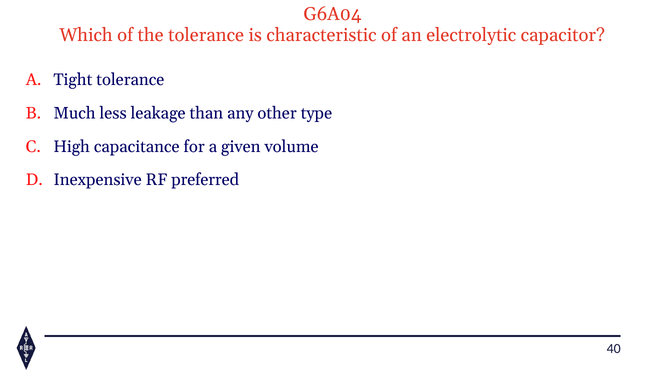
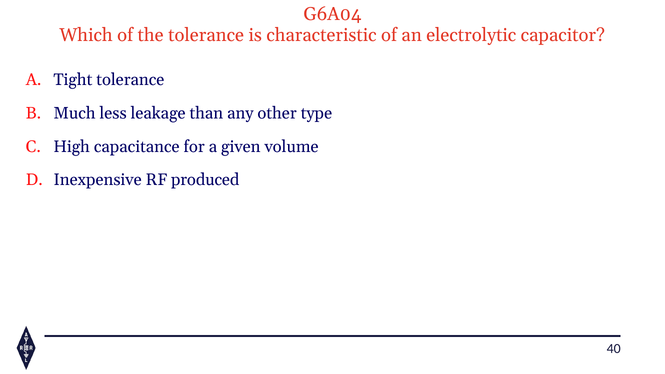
preferred: preferred -> produced (205, 180)
